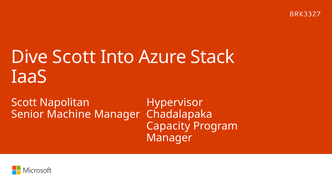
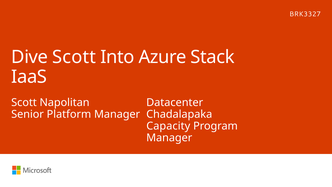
Hypervisor: Hypervisor -> Datacenter (175, 102)
Machine: Machine -> Platform (69, 114)
